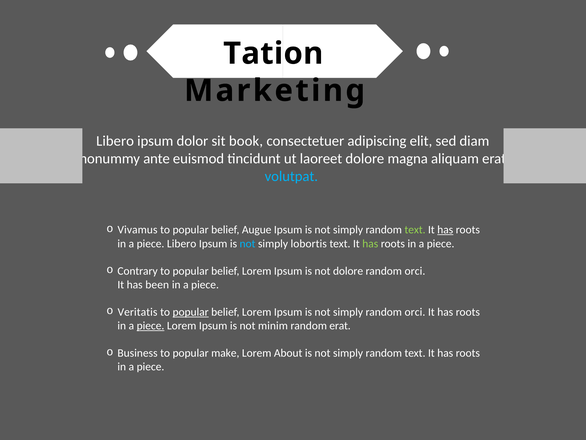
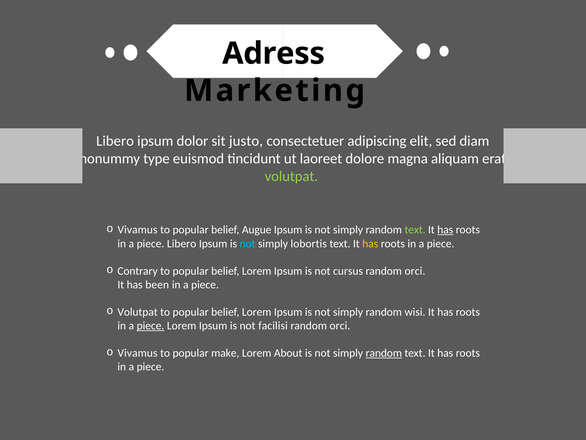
Tation: Tation -> Adress (274, 53)
book: book -> justo (246, 141)
ante: ante -> type (156, 158)
volutpat colour: light blue -> light green (291, 176)
has colour: light green -> yellow (370, 243)
not dolore: dolore -> cursus (348, 271)
Veritatis: Veritatis -> Volutpat (138, 312)
popular underline: present -> none (191, 312)
simply random orci: orci -> wisi (415, 312)
minim: minim -> facilisi (273, 325)
erat: erat -> orci (340, 325)
Business: Business -> Vivamus (138, 353)
random underline: none -> present (384, 353)
